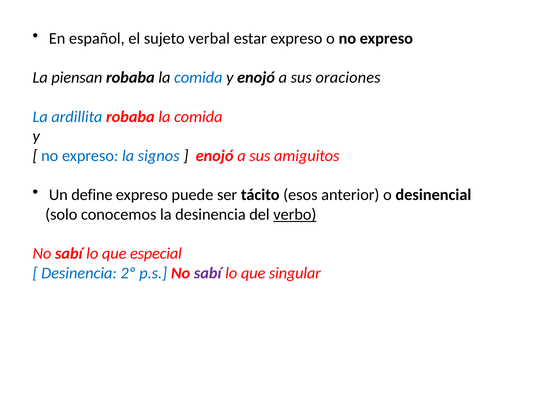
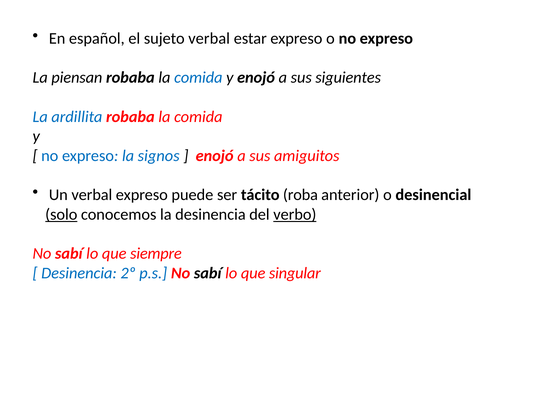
oraciones: oraciones -> siguientes (348, 78)
Un define: define -> verbal (92, 195)
esos: esos -> roba (300, 195)
solo underline: none -> present (61, 215)
especial: especial -> siempre (156, 254)
sabí colour: purple -> black (208, 273)
